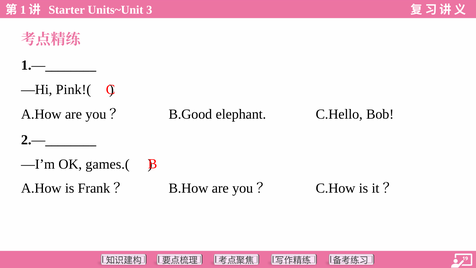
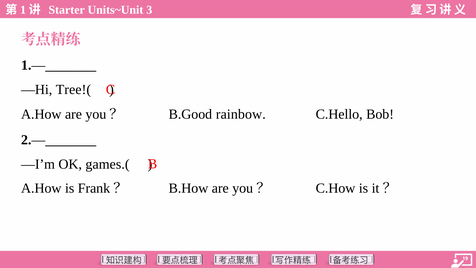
Pink!(: Pink!( -> Tree!( (73, 90)
elephant: elephant -> rainbow (241, 114)
